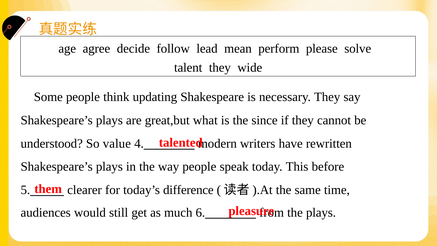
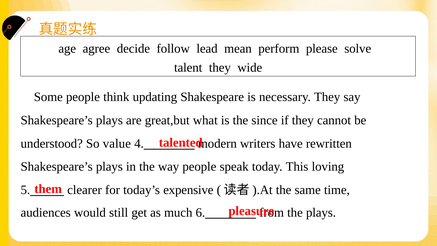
before: before -> loving (328, 167)
difference: difference -> expensive (188, 190)
